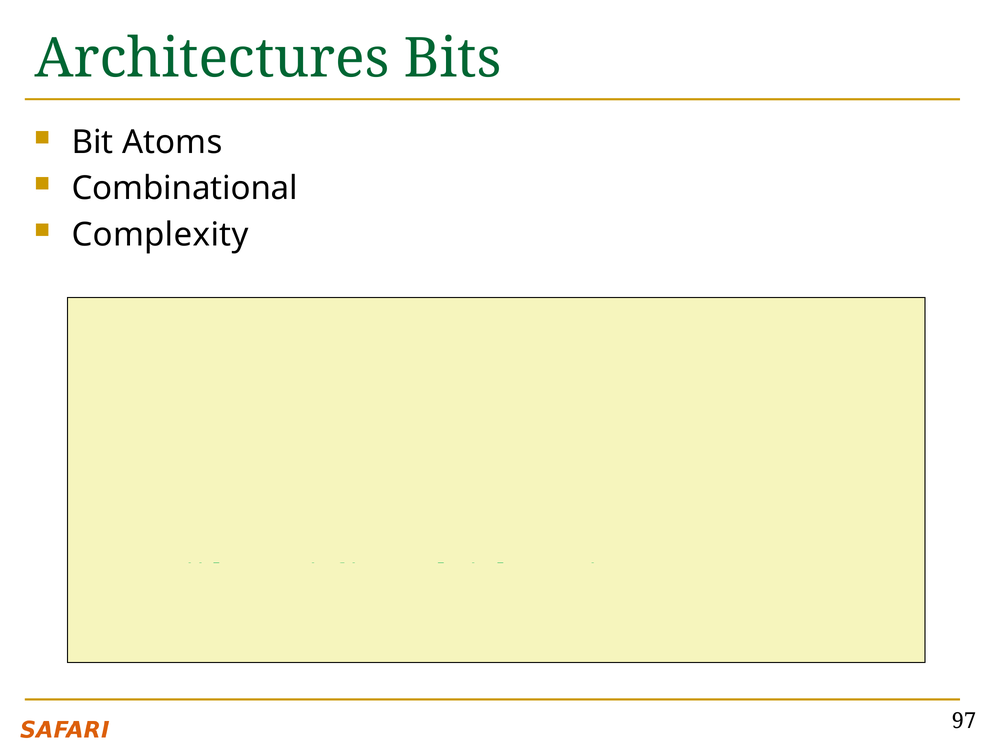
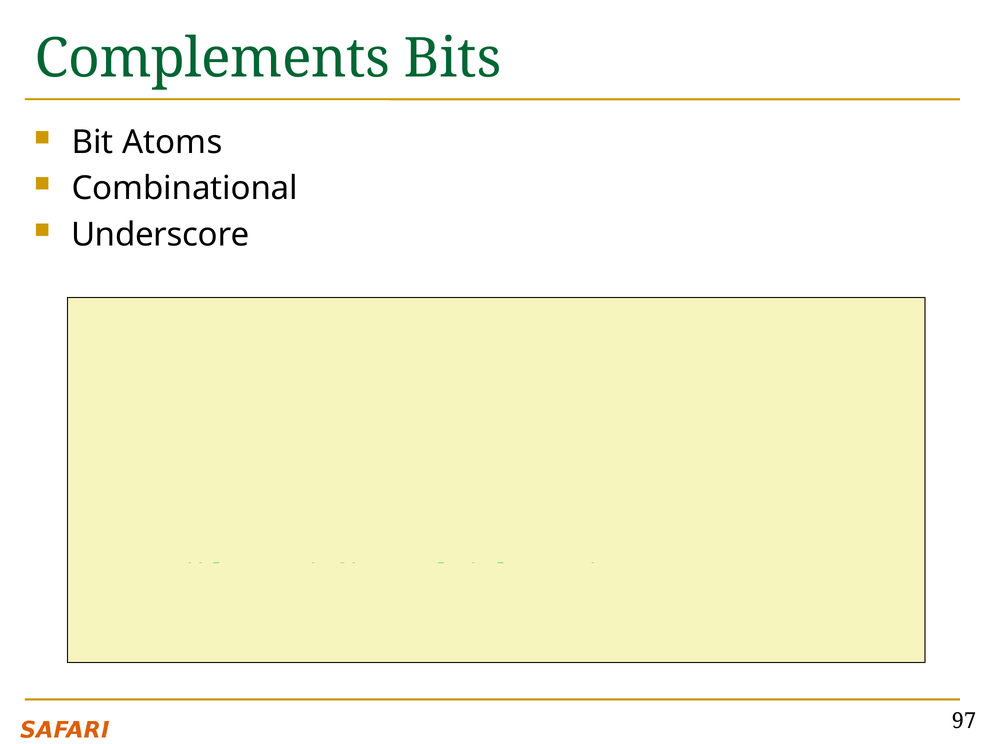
Architectures: Architectures -> Complements (212, 58)
Complexity: Complexity -> Underscore (160, 235)
